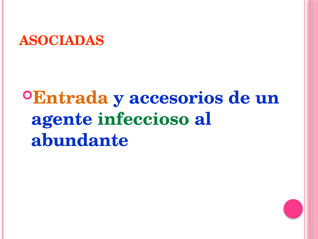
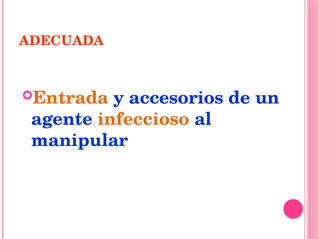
ASOCIADAS: ASOCIADAS -> ADECUADA (61, 41)
infeccioso colour: green -> orange (144, 119)
abundante: abundante -> manipular (80, 140)
